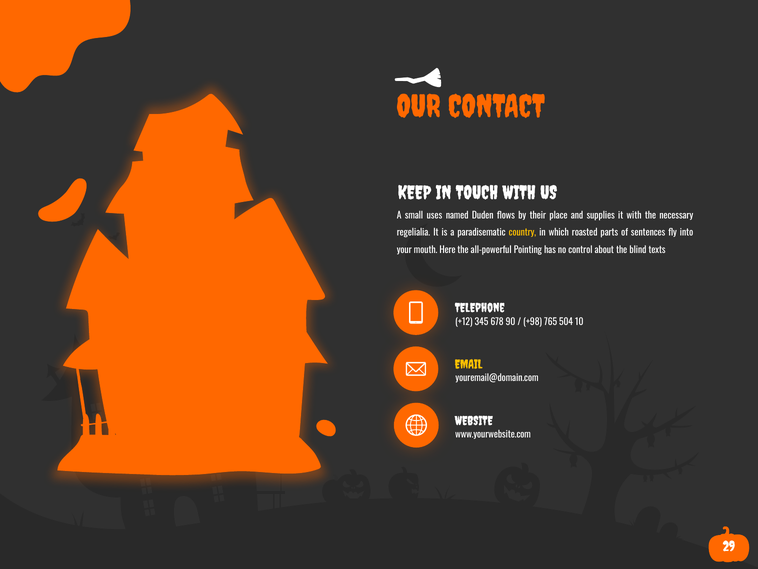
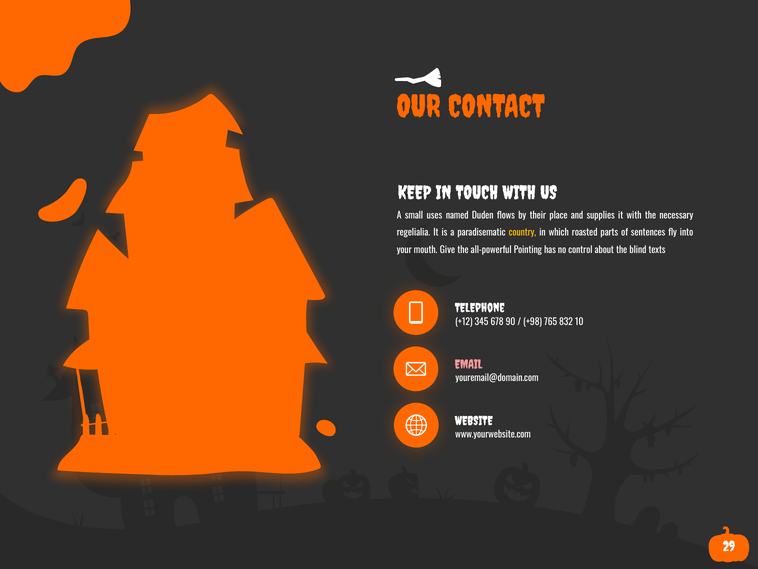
Here: Here -> Give (447, 250)
504: 504 -> 832 (566, 322)
EMAIL colour: yellow -> pink (469, 364)
